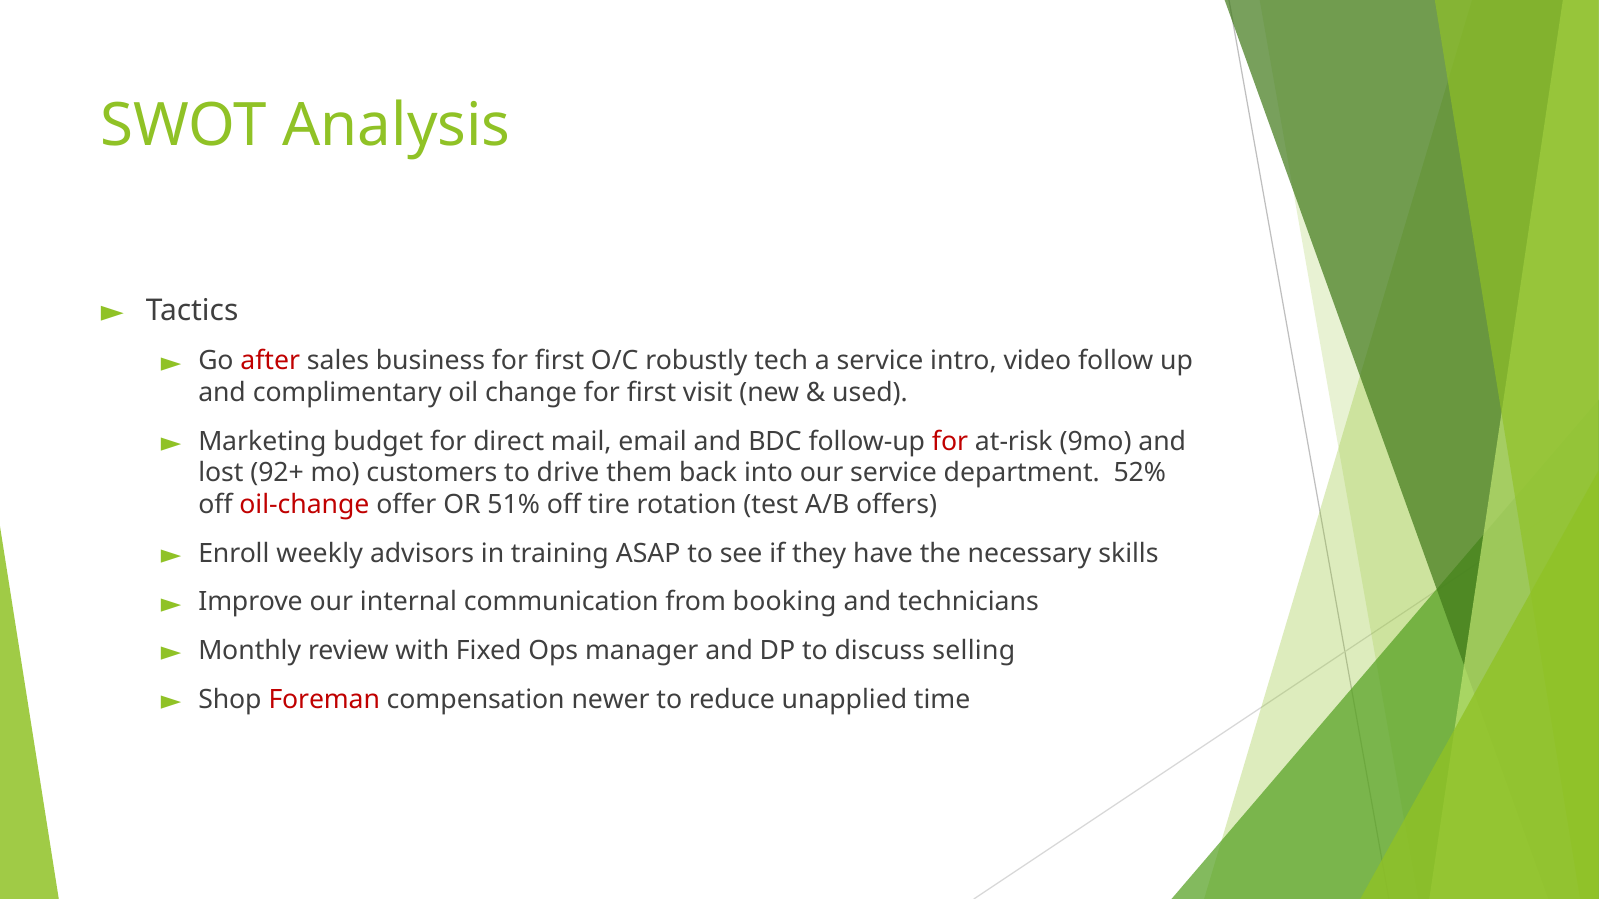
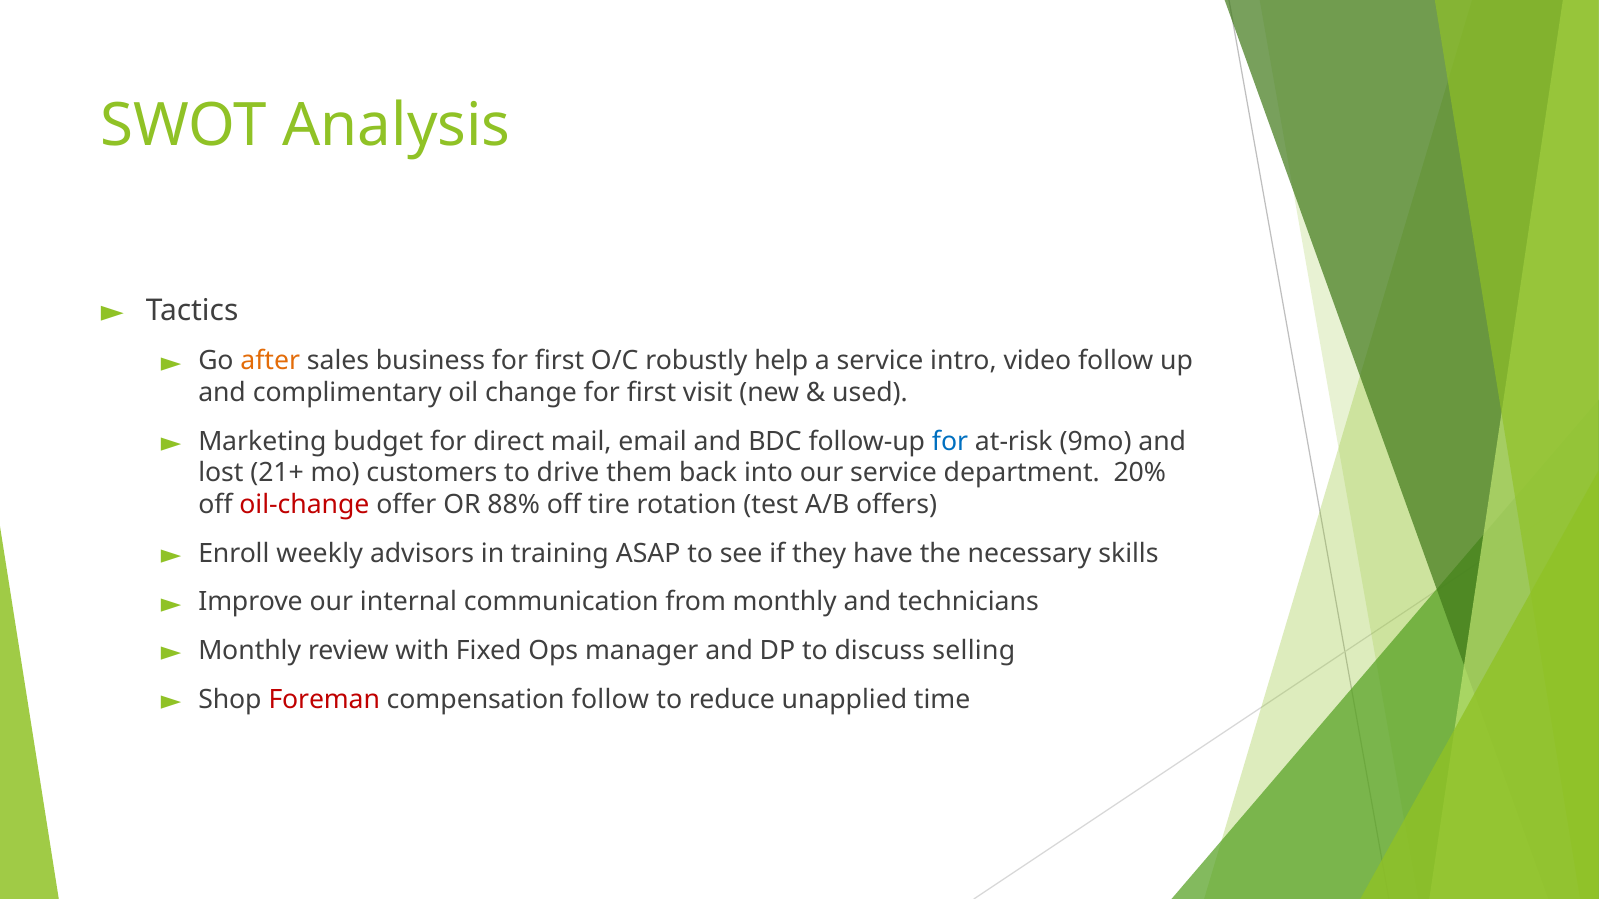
after colour: red -> orange (270, 361)
tech: tech -> help (781, 361)
for colour: red -> blue (950, 441)
92+: 92+ -> 21+ (277, 473)
52%: 52% -> 20% (1140, 473)
51%: 51% -> 88% (514, 505)
from booking: booking -> monthly (785, 602)
compensation newer: newer -> follow (610, 700)
